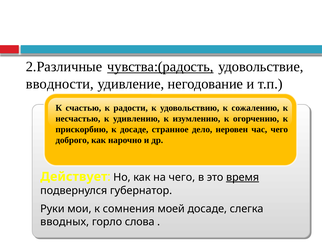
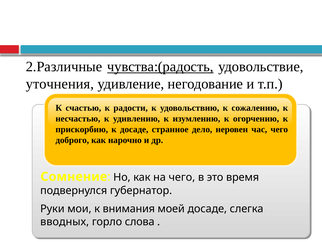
вводности: вводности -> уточнения (60, 84)
Действует: Действует -> Сомнение (74, 176)
время underline: present -> none (243, 177)
сомнения: сомнения -> внимания (129, 208)
